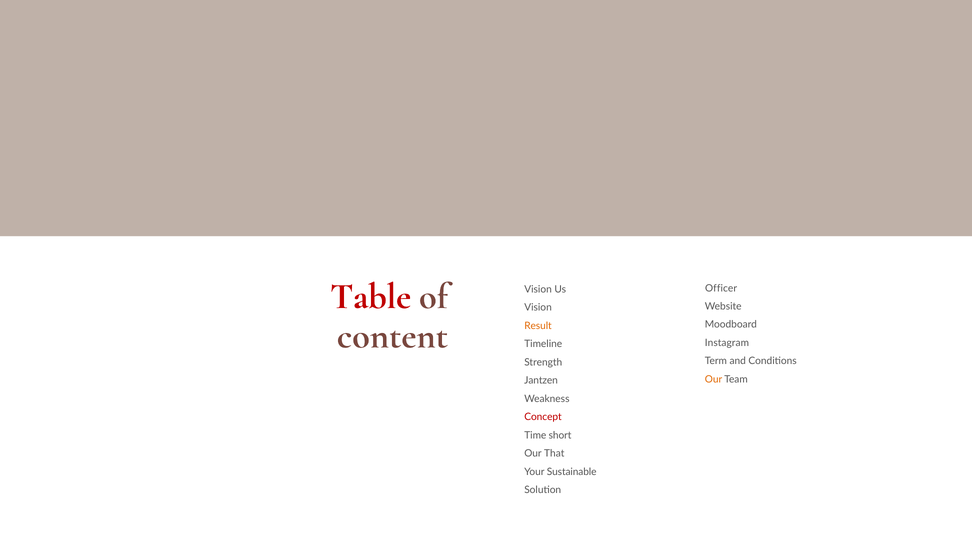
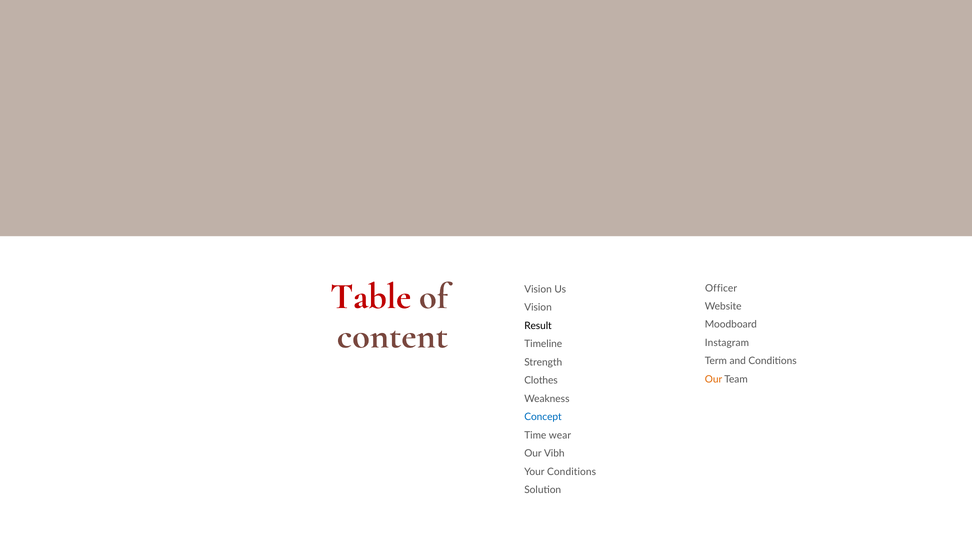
Result colour: orange -> black (538, 326)
Jantzen: Jantzen -> Clothes (541, 380)
Concept colour: red -> blue (543, 417)
short: short -> wear (560, 435)
That: That -> Vibh (554, 453)
Your Sustainable: Sustainable -> Conditions (572, 472)
